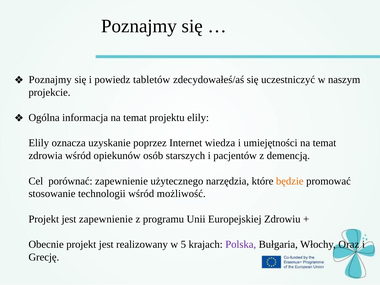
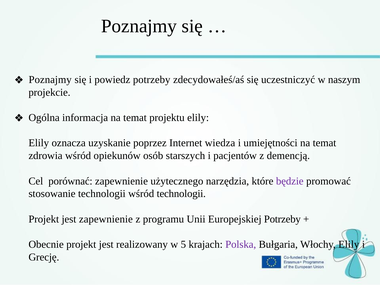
powiedz tabletów: tabletów -> potrzeby (152, 80)
będzie colour: orange -> purple (290, 181)
wśród możliwość: możliwość -> technologii (181, 194)
Europejskiej Zdrowiu: Zdrowiu -> Potrzeby (282, 219)
Włochy Oraz: Oraz -> Elily (349, 244)
